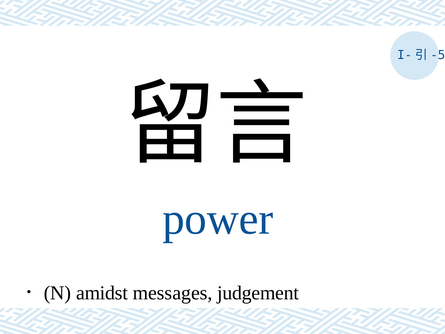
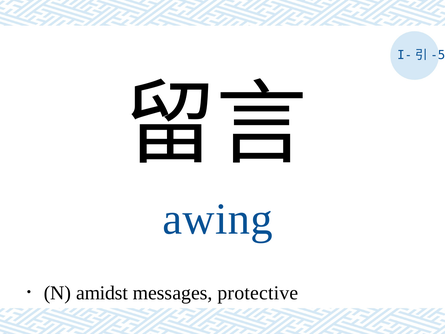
power: power -> awing (218, 219)
judgement: judgement -> protective (258, 293)
